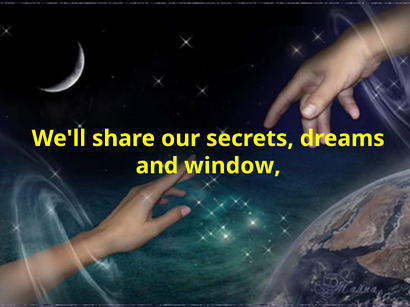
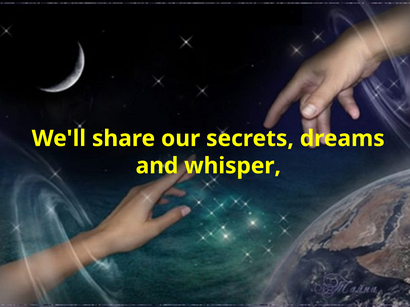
window: window -> whisper (233, 166)
